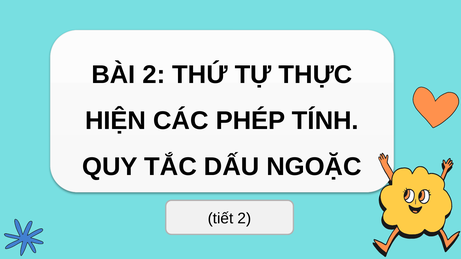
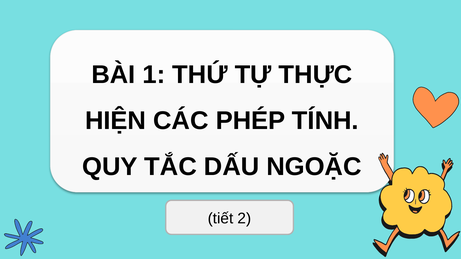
BÀI 2: 2 -> 1 (154, 75)
